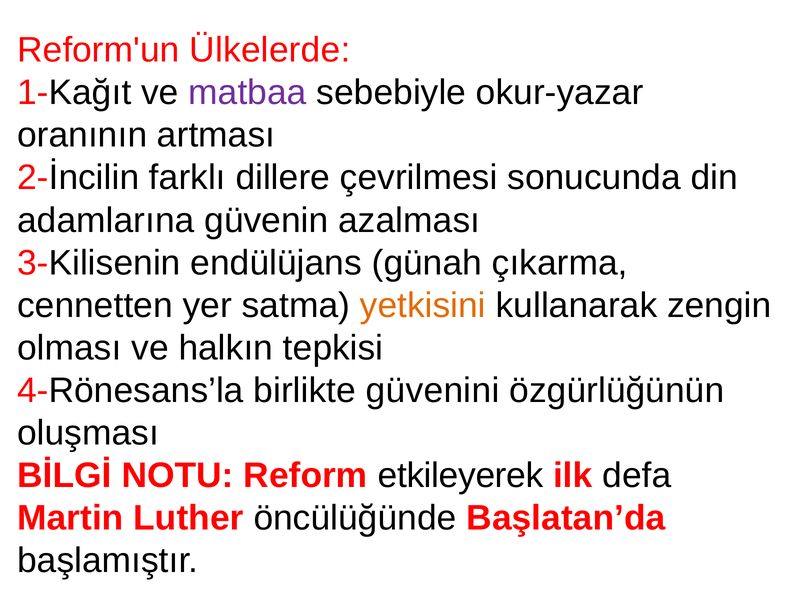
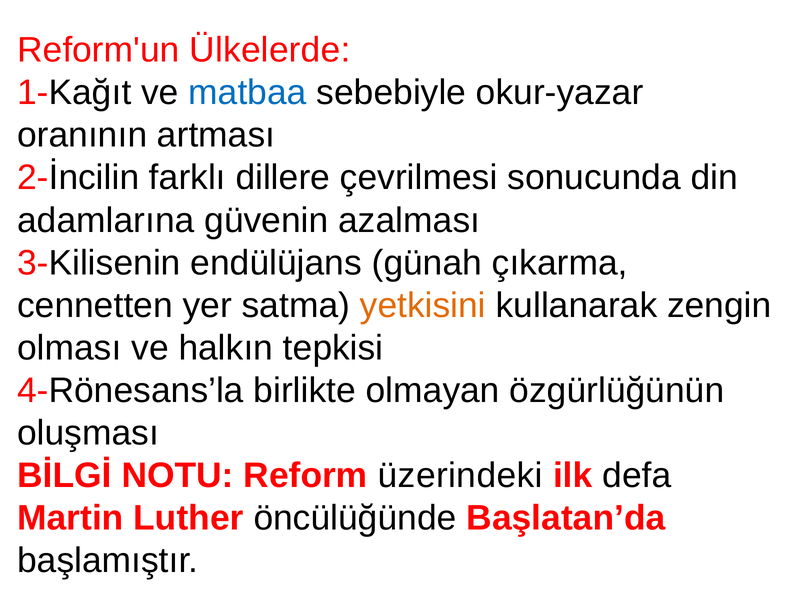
matbaa colour: purple -> blue (247, 93)
güvenini: güvenini -> olmayan (433, 390)
etkileyerek: etkileyerek -> üzerindeki (460, 475)
